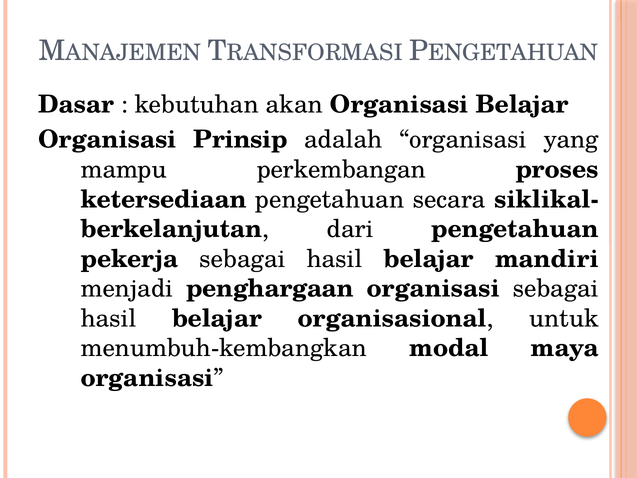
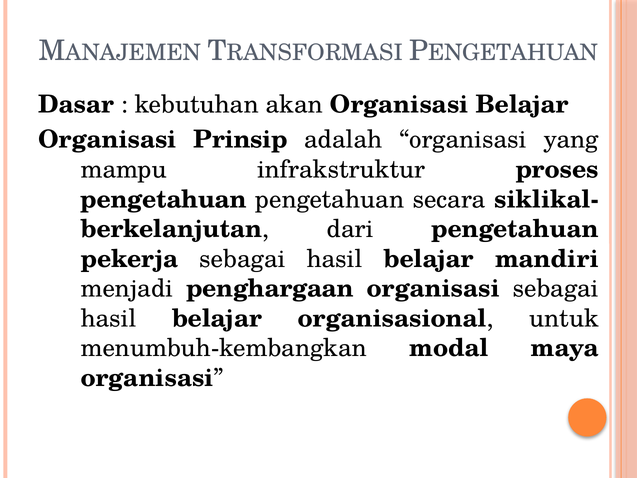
perkembangan: perkembangan -> infrakstruktur (341, 169)
ketersediaan: ketersediaan -> pengetahuan (164, 199)
